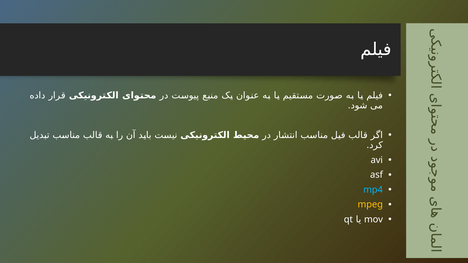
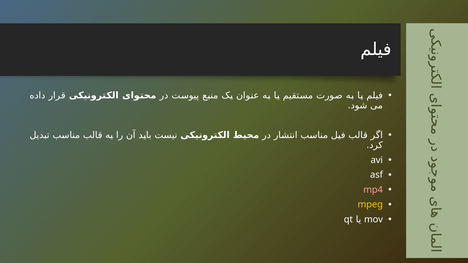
mp4 colour: light blue -> pink (373, 190)
